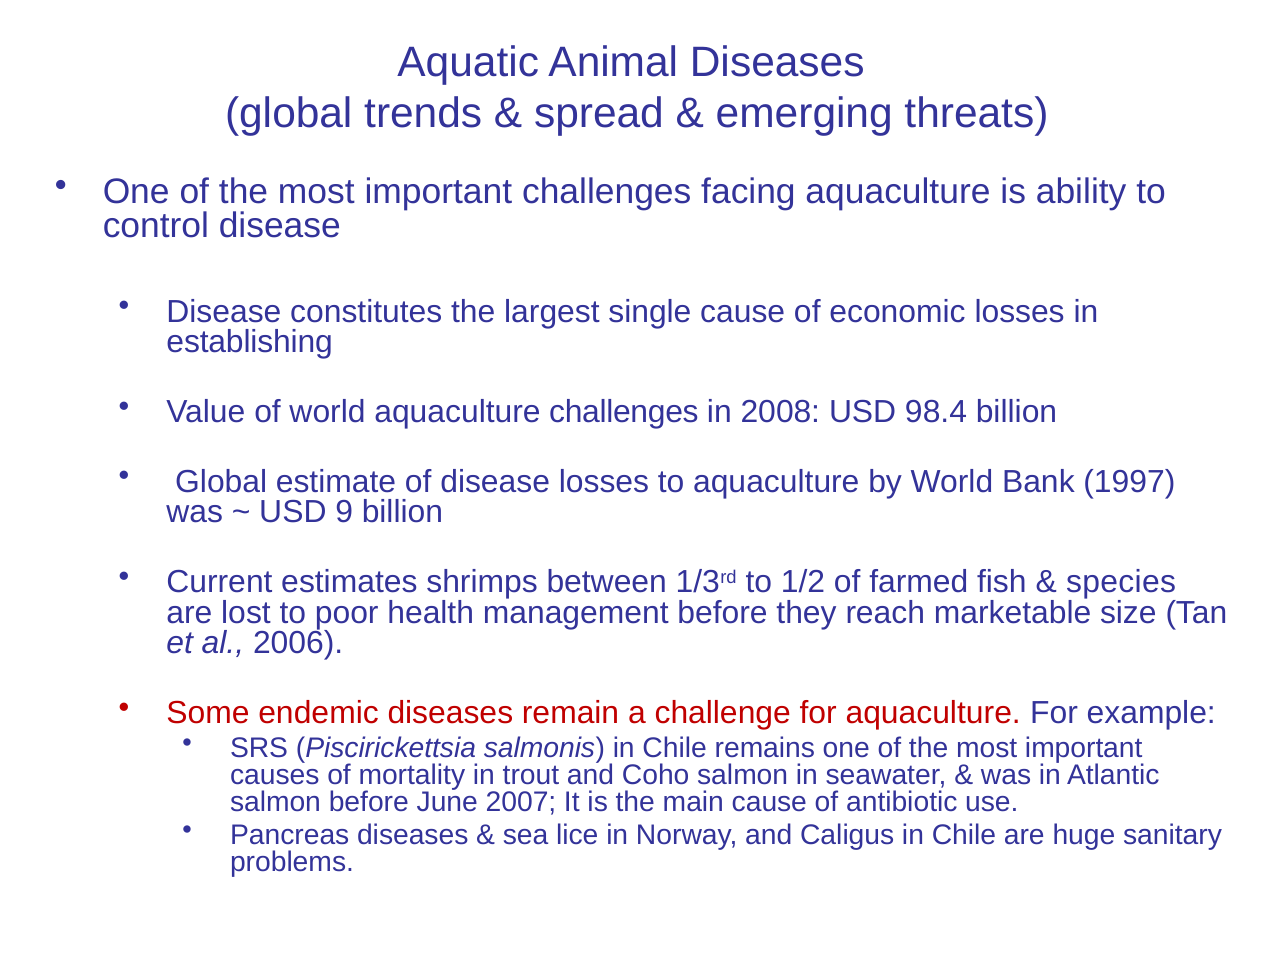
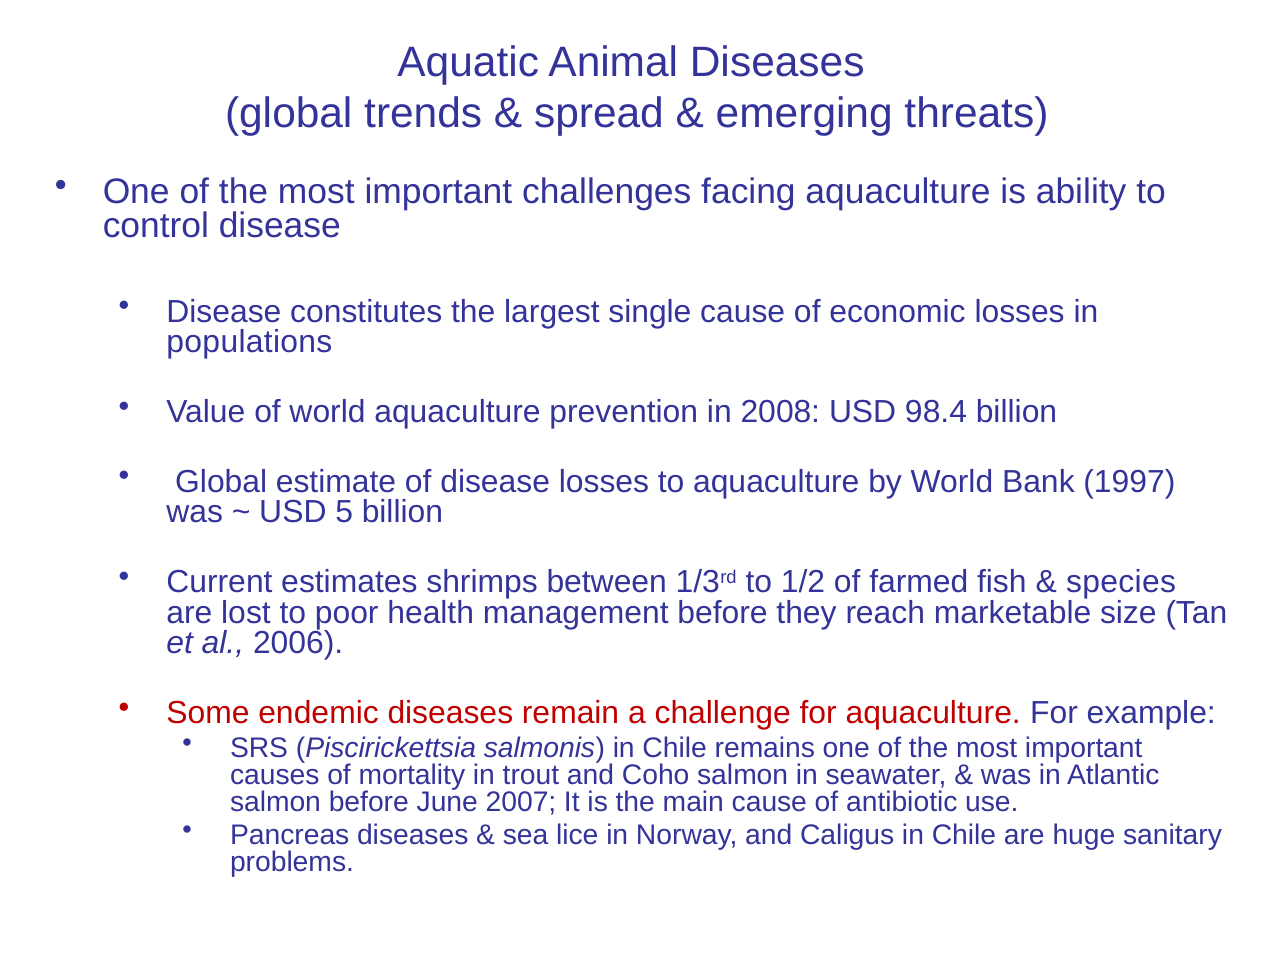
establishing: establishing -> populations (249, 342)
aquaculture challenges: challenges -> prevention (624, 412)
9: 9 -> 5 (344, 512)
